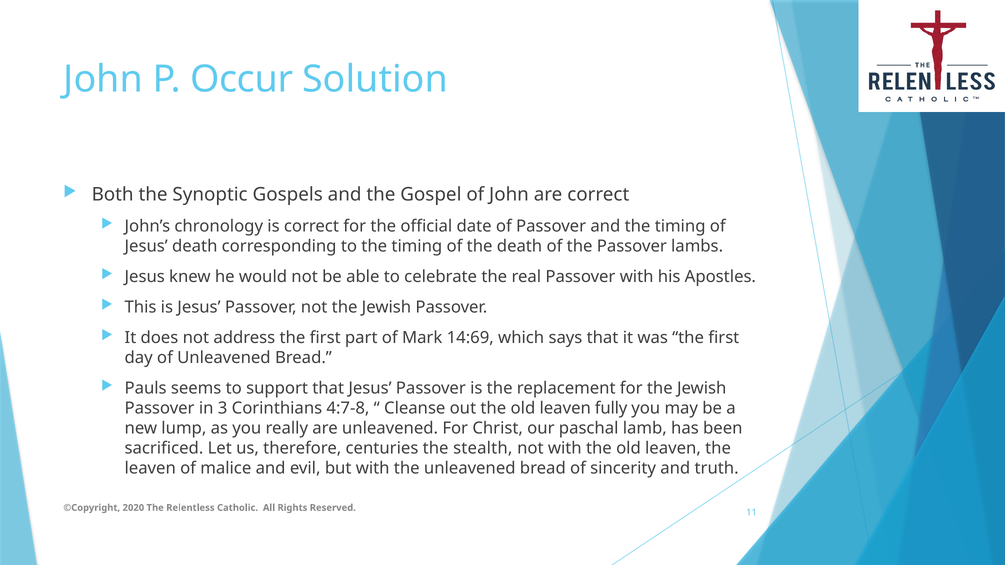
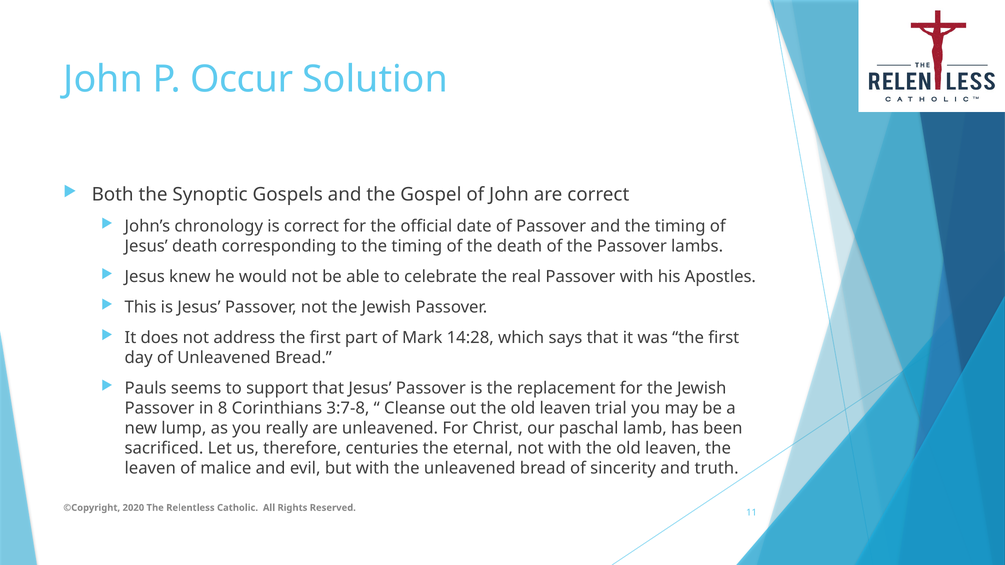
14:69: 14:69 -> 14:28 (470, 338)
3: 3 -> 8 (223, 408)
4:7-8: 4:7-8 -> 3:7-8 (348, 408)
fully: fully -> trial (611, 408)
stealth: stealth -> eternal (483, 449)
